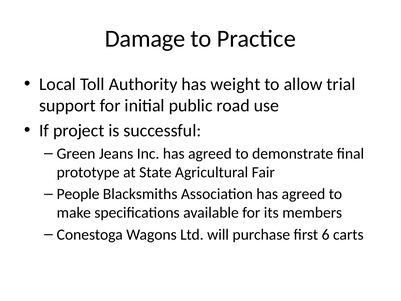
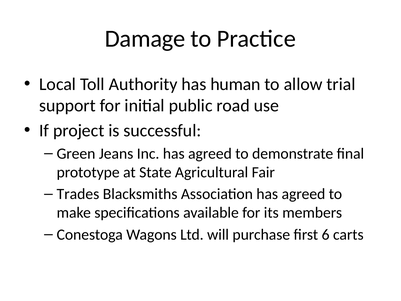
weight: weight -> human (236, 84)
People: People -> Trades (78, 194)
